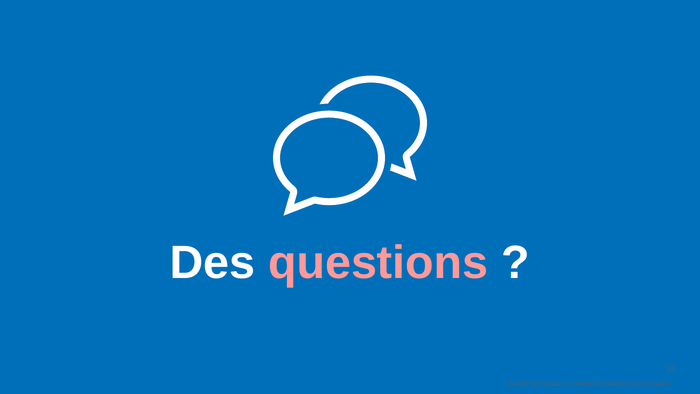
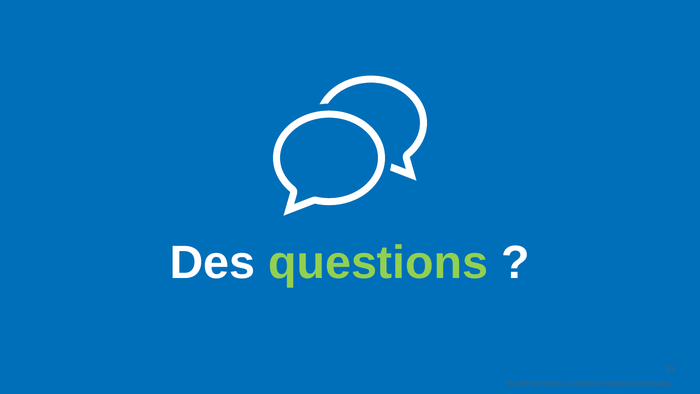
questions colour: pink -> light green (378, 263)
